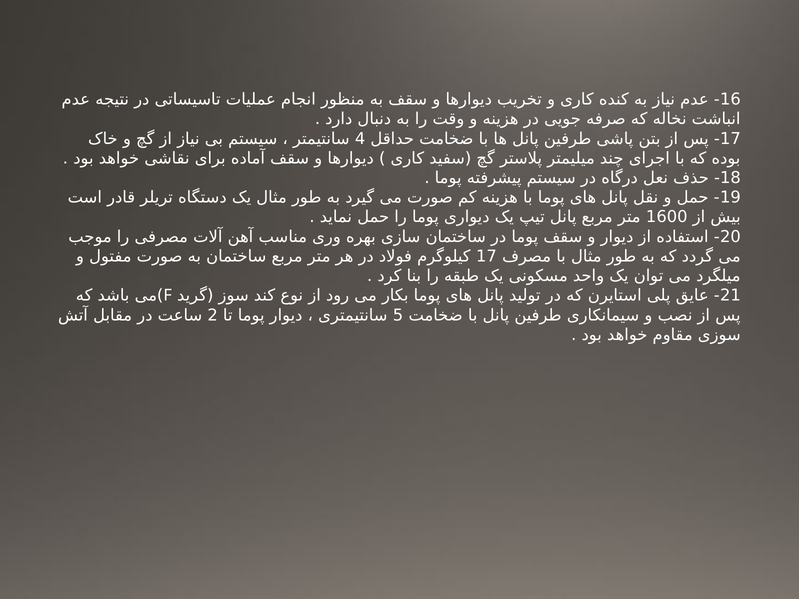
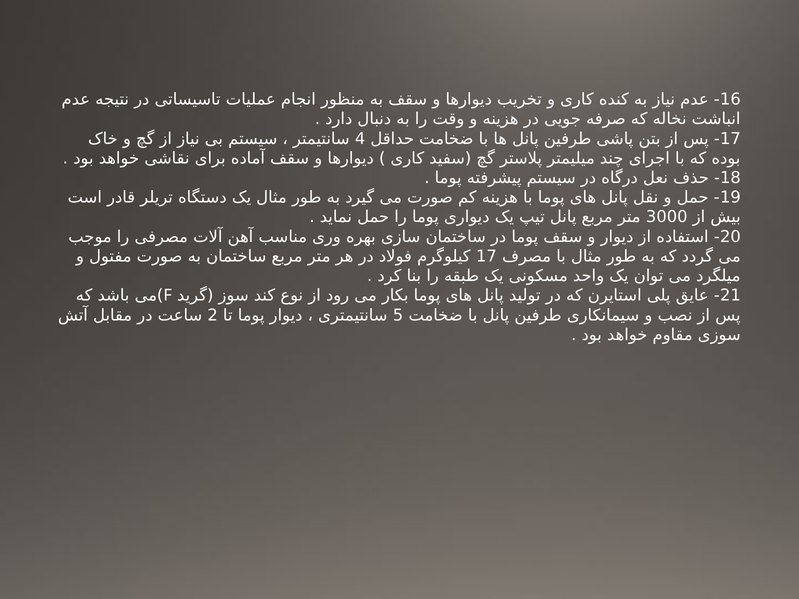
1600: 1600 -> 3000 (667, 217)
